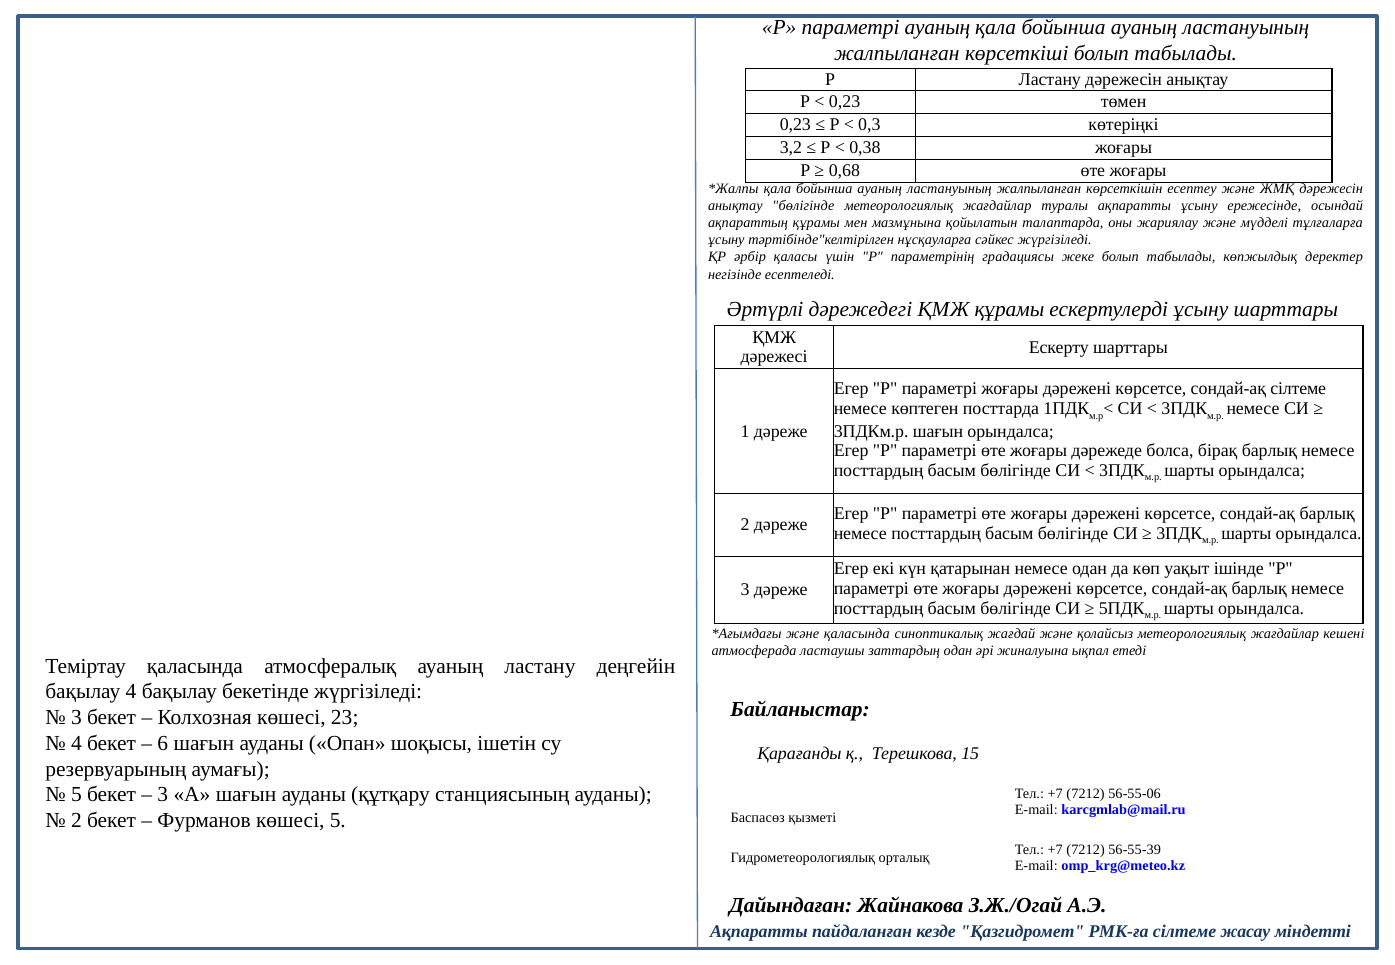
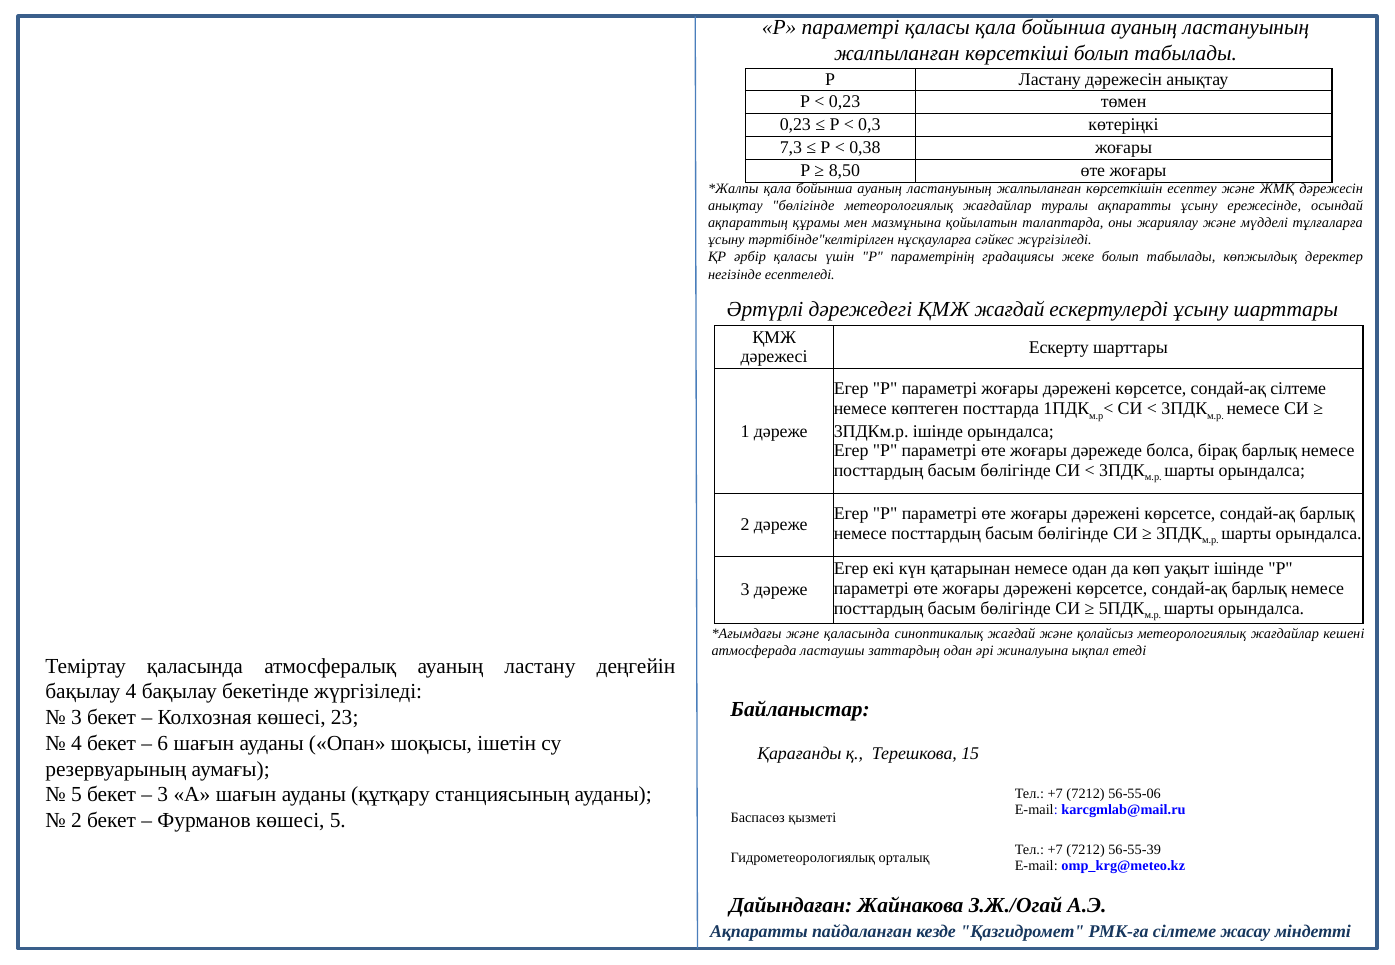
параметрі ауаның: ауаның -> қаласы (937, 27)
3,2: 3,2 -> 7,3 (791, 148)
0,68: 0,68 -> 8,50 (844, 171)
ҚМЖ құрамы: құрамы -> жағдай (1010, 310)
3ПДКм.р шағын: шағын -> ішінде (938, 431)
